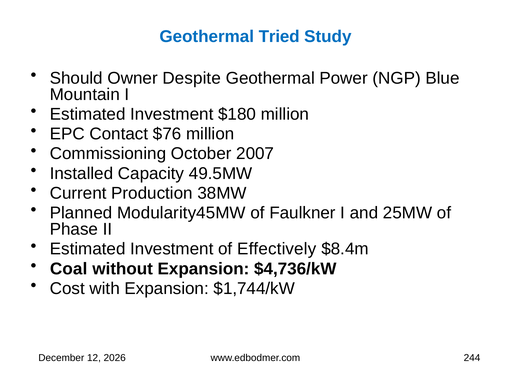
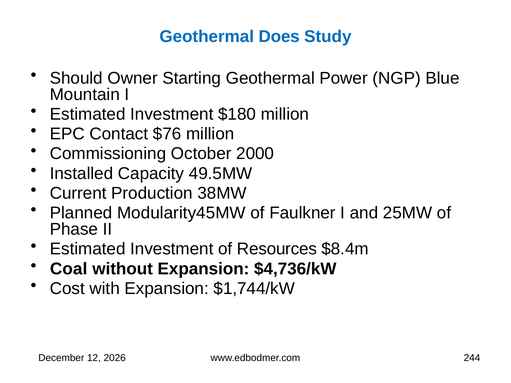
Tried: Tried -> Does (279, 37)
Despite: Despite -> Starting (192, 78)
2007: 2007 -> 2000 (255, 154)
Effectively: Effectively -> Resources (277, 249)
